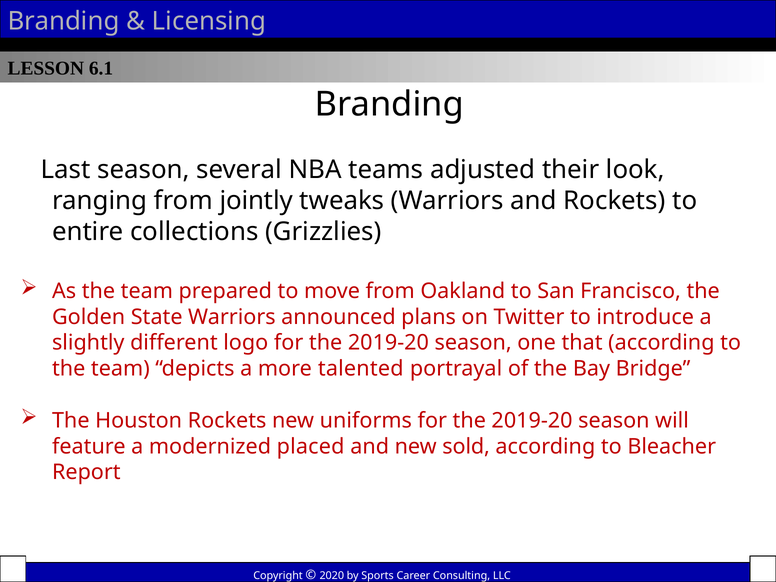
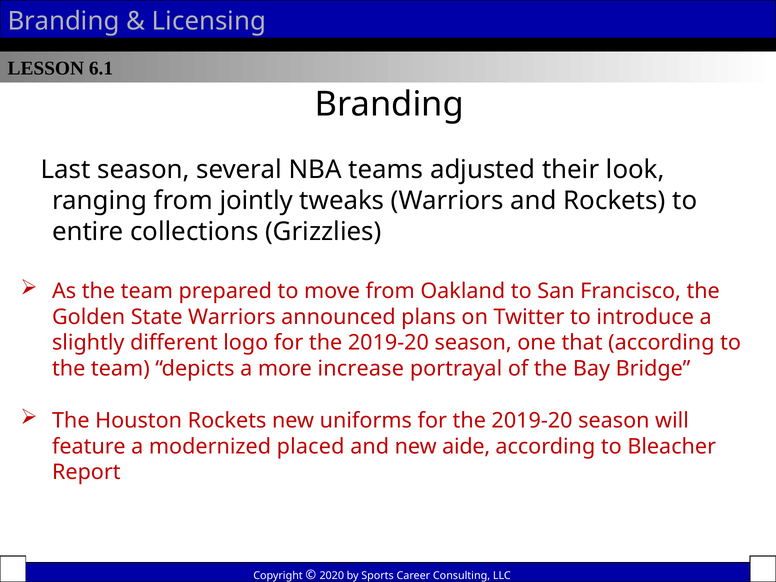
talented: talented -> increase (361, 369)
sold: sold -> aide (466, 446)
